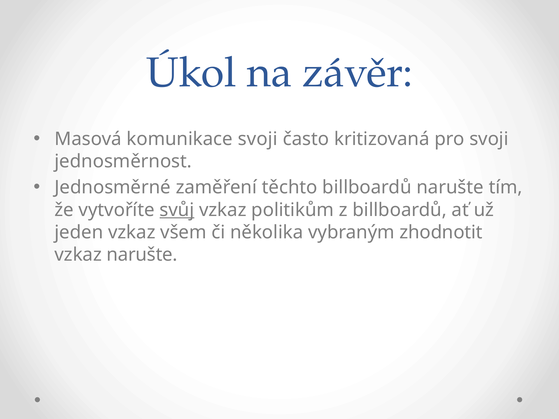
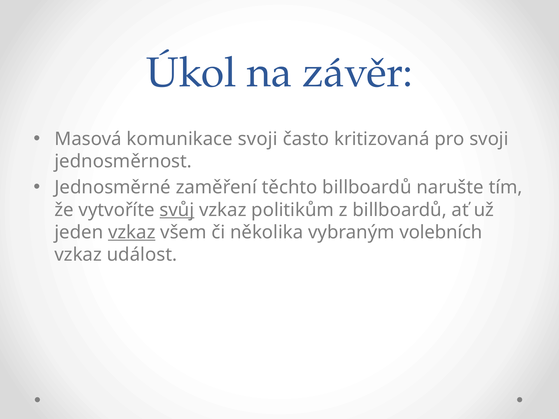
vzkaz underline: none -> present (132, 232)
zhodnotit: zhodnotit -> volebních (441, 232)
vzkaz narušte: narušte -> událost (142, 255)
